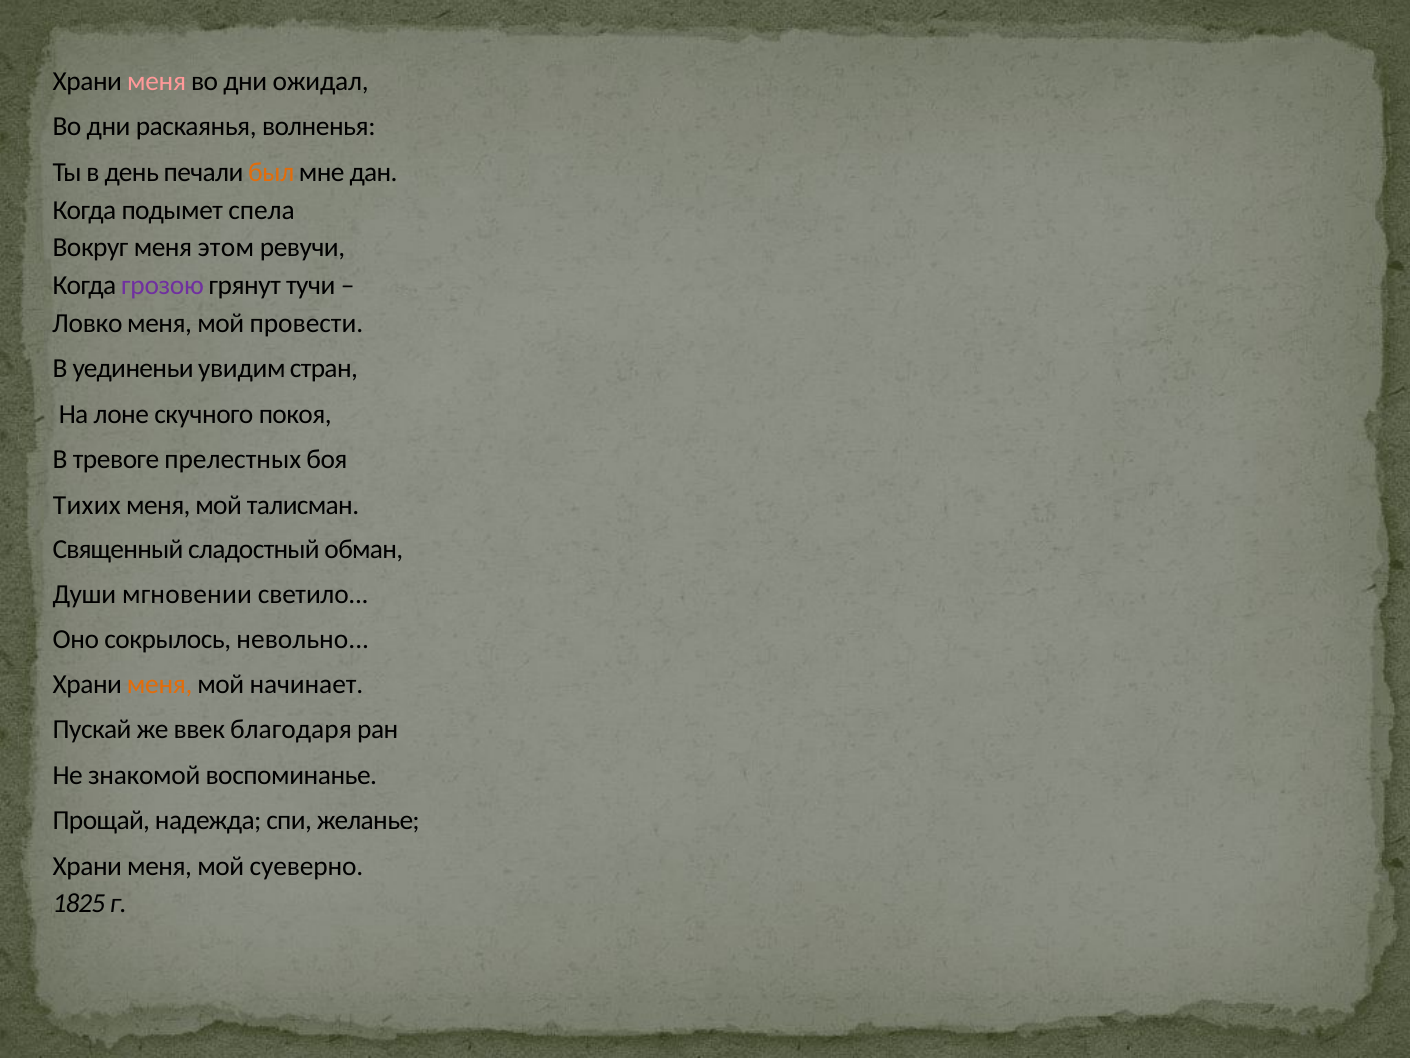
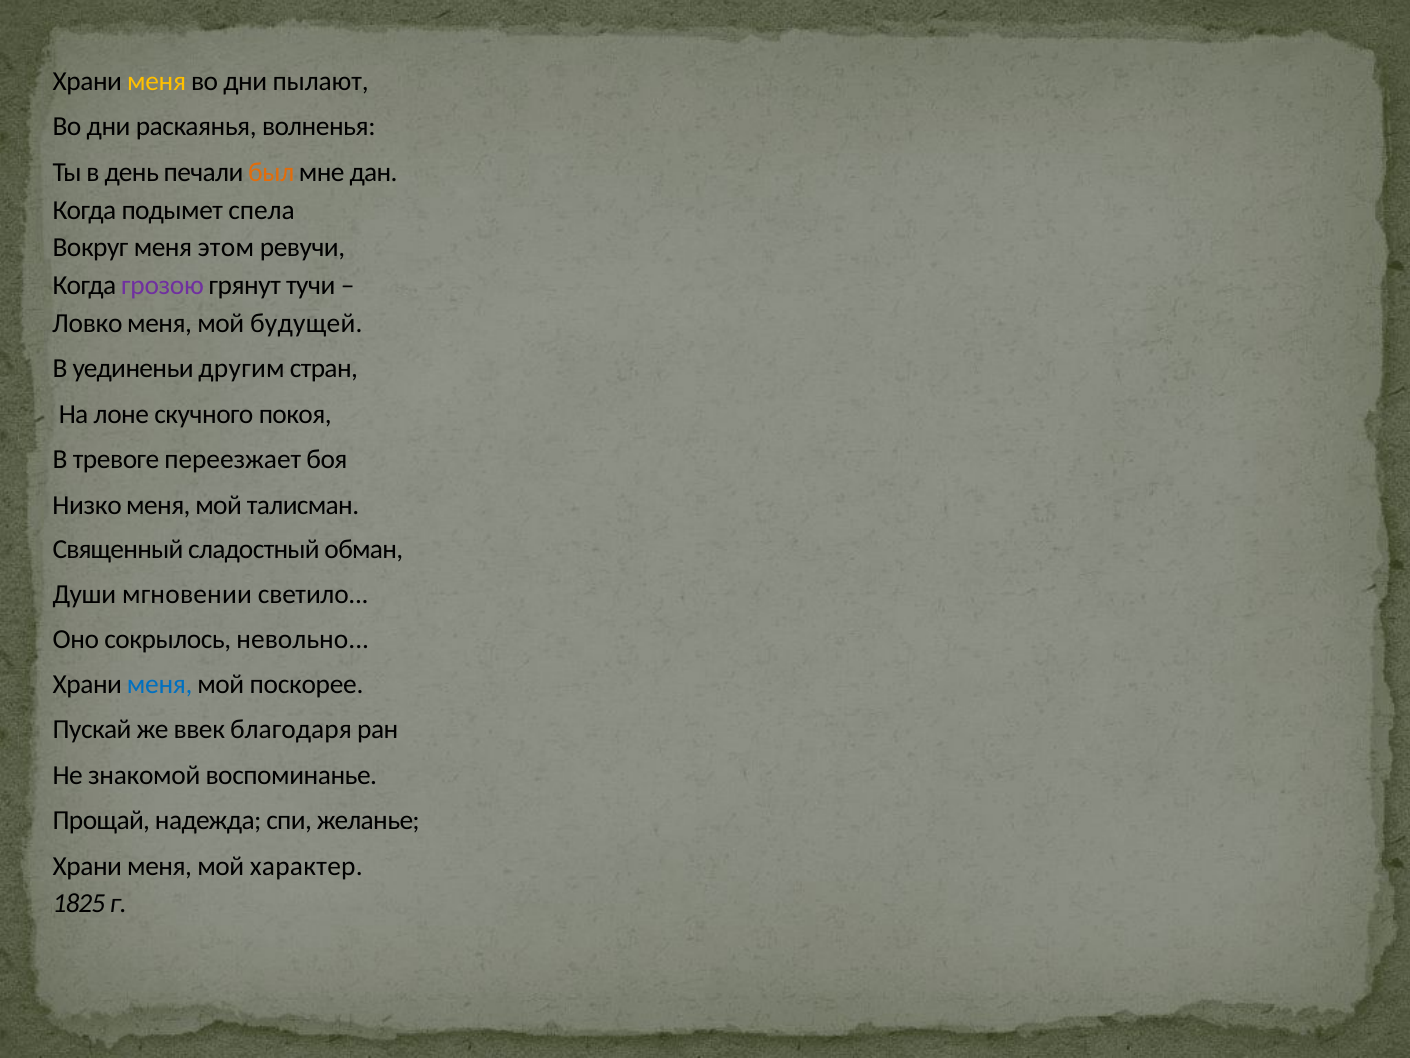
меня colour: pink -> yellow (157, 81)
ожидал: ожидал -> пылают (321, 81)
провести: провести -> будущей (306, 323)
увидим: увидим -> другим (242, 369)
прелестных: прелестных -> переезжает (233, 459)
Тихих: Тихих -> Низко (87, 505)
меня colour: orange -> blue (160, 684)
начинает: начинает -> поскорее (307, 684)
суеверно: суеверно -> характер (306, 866)
